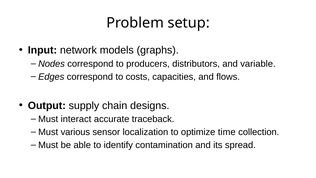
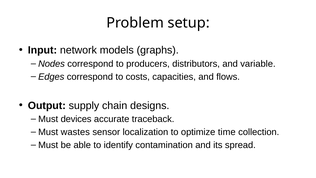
interact: interact -> devices (76, 119)
various: various -> wastes (75, 132)
